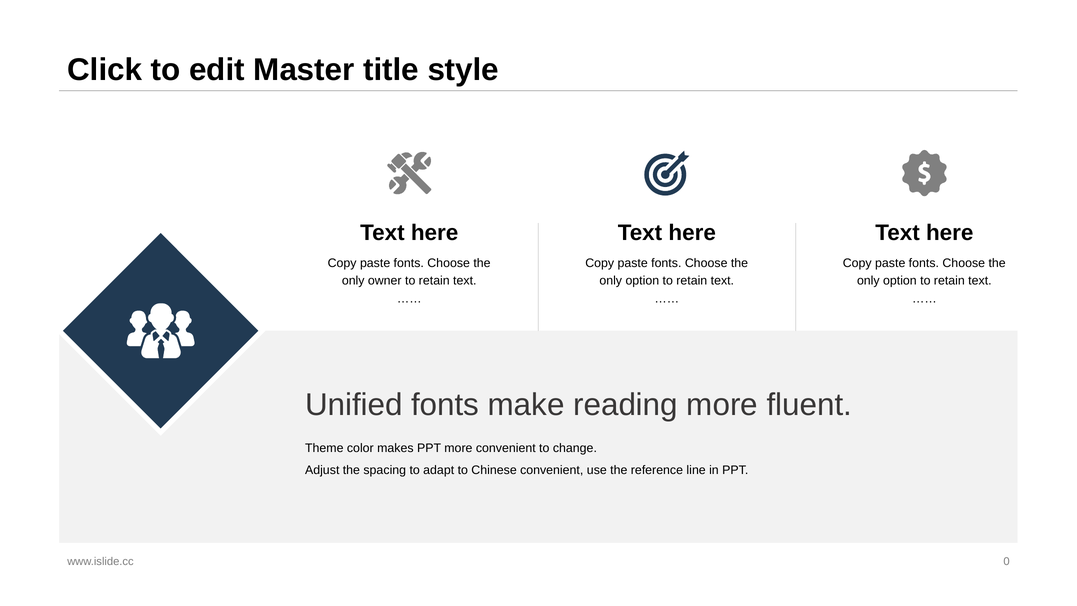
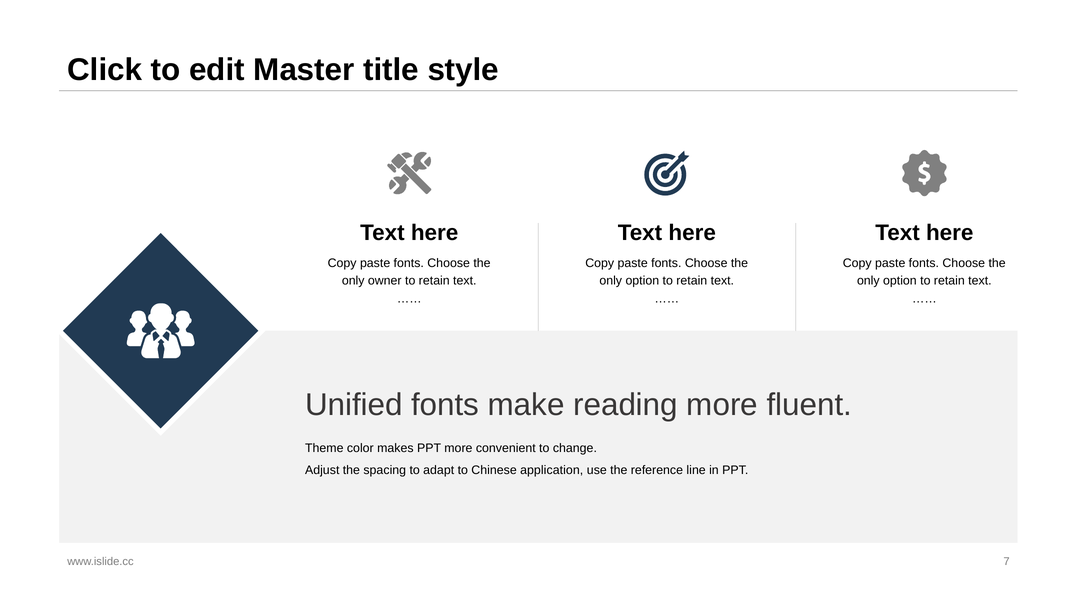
Chinese convenient: convenient -> application (552, 470)
0: 0 -> 7 (1007, 561)
